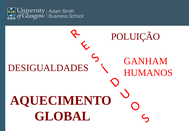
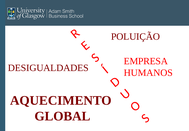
GANHAM: GANHAM -> EMPRESA (146, 61)
